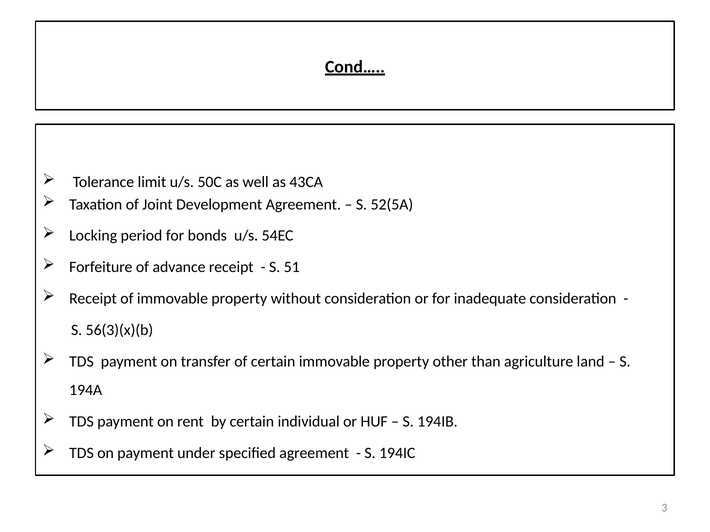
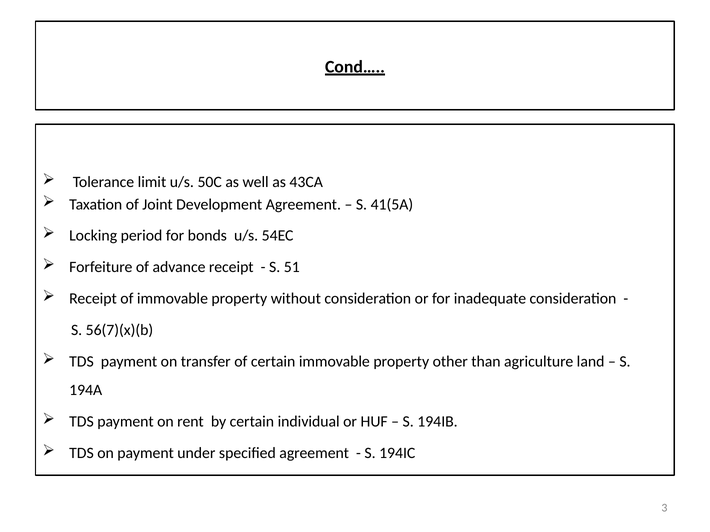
52(5A: 52(5A -> 41(5A (392, 204)
56(3)(x)(b: 56(3)(x)(b -> 56(7)(x)(b (119, 331)
